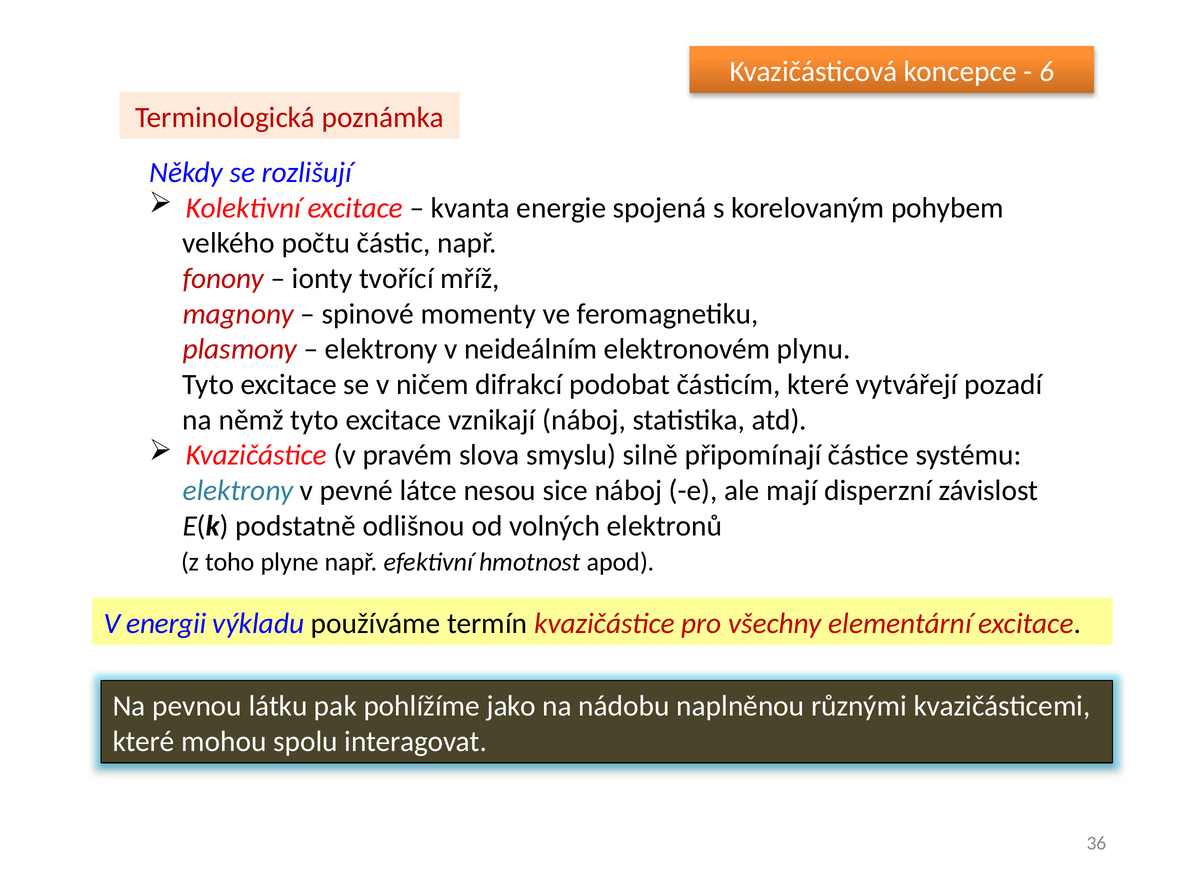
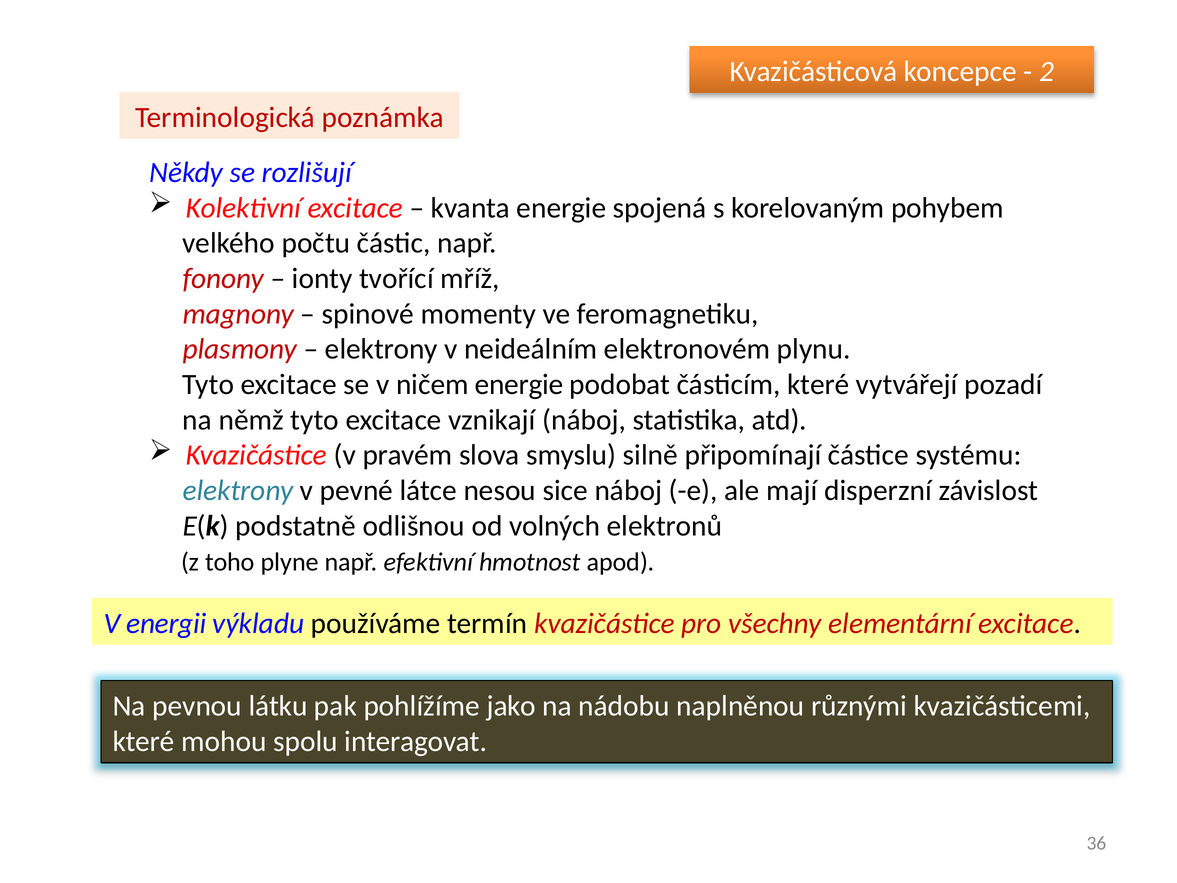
6: 6 -> 2 (1047, 71)
ničem difrakcí: difrakcí -> energie (519, 384)
